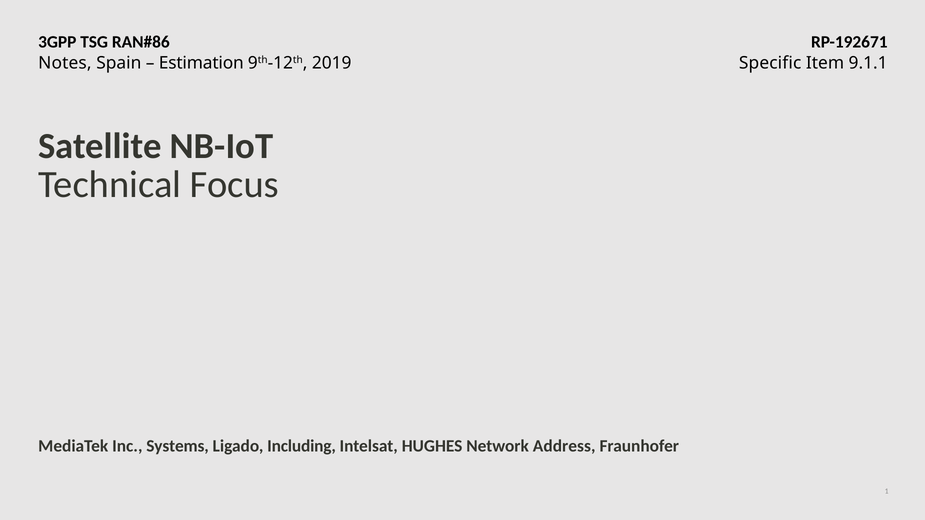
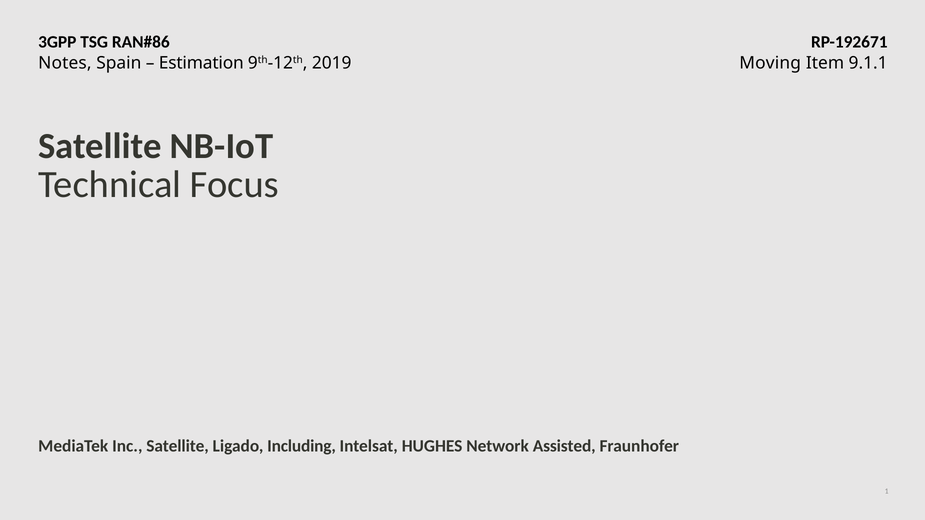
Specific: Specific -> Moving (770, 63)
Inc Systems: Systems -> Satellite (178, 446)
Address: Address -> Assisted (564, 446)
